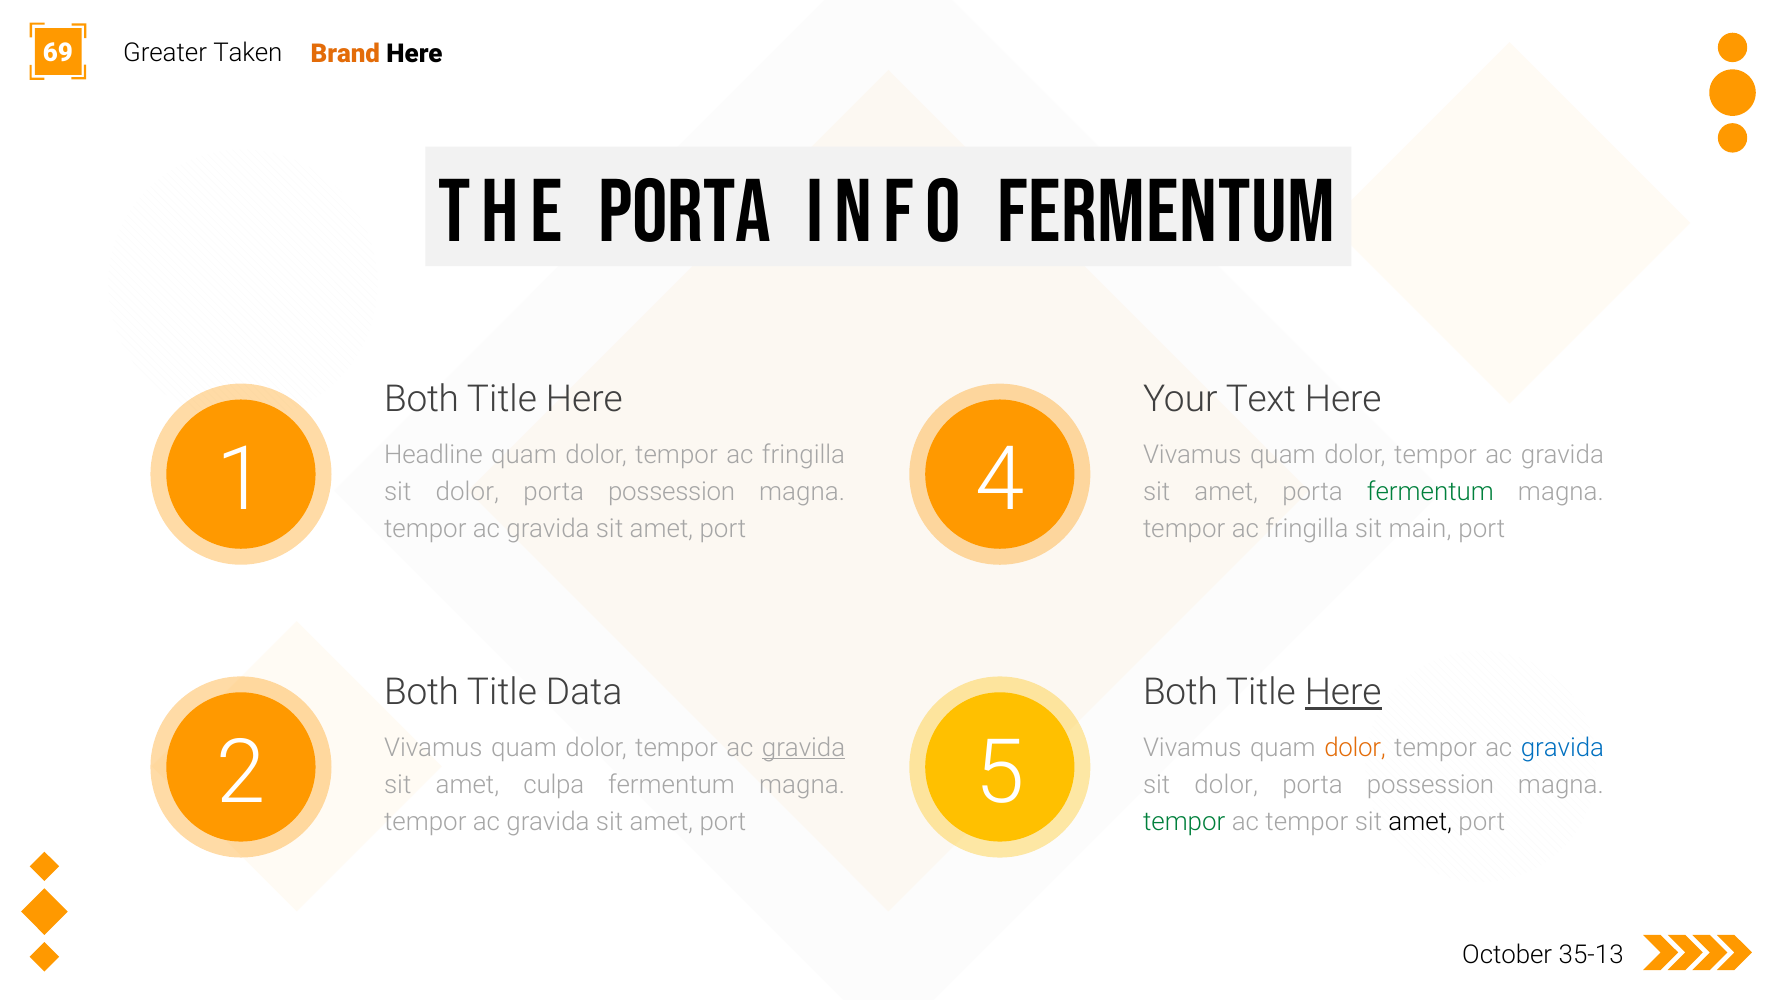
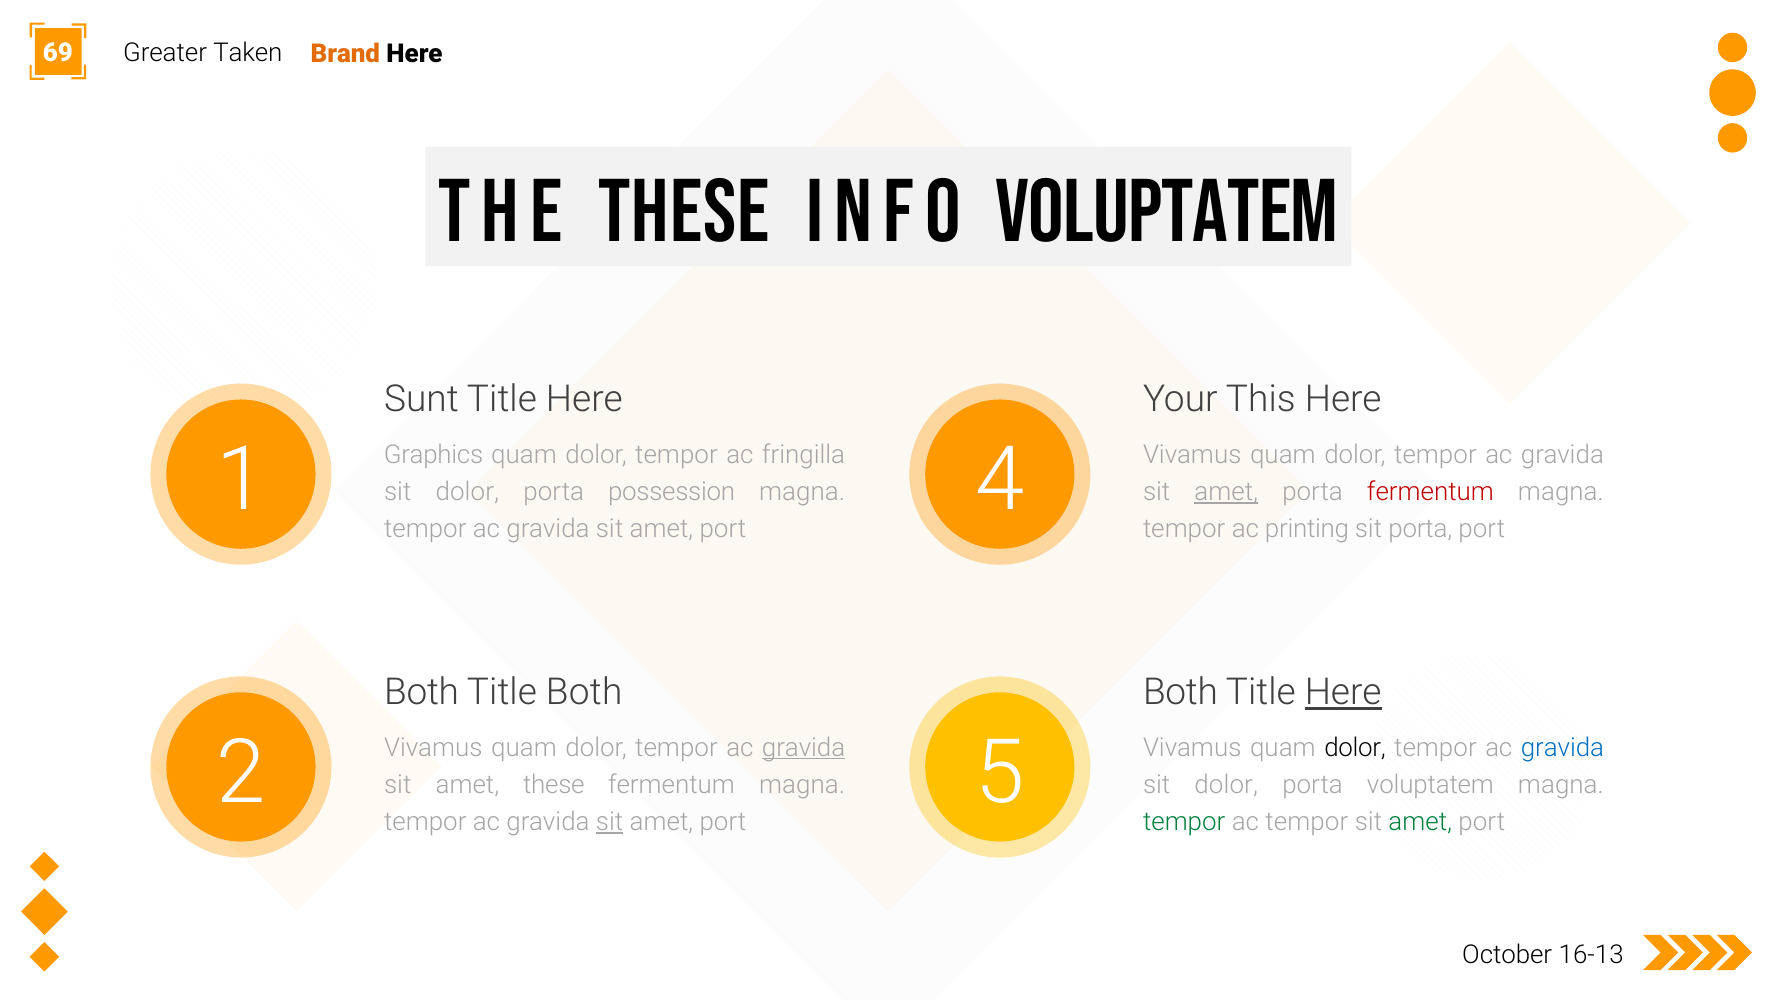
The porta: porta -> these (684, 213)
info fermentum: fermentum -> voluptatem (1167, 213)
Both: Both -> Sunt (421, 400)
Text: Text -> This (1261, 400)
Headline: Headline -> Graphics (433, 454)
amet underline: none -> present (1226, 492)
fermentum colour: green -> red (1430, 492)
fringilla: fringilla -> printing (1307, 529)
sit main: main -> porta (1420, 529)
Title Data: Data -> Both (584, 692)
dolor colour: orange -> black (1355, 747)
amet culpa: culpa -> these (554, 784)
possession: possession -> voluptatem (1430, 784)
sit underline: none -> present (610, 822)
amet colour: black -> green (1420, 822)
35-13: 35-13 -> 16-13 (1591, 954)
